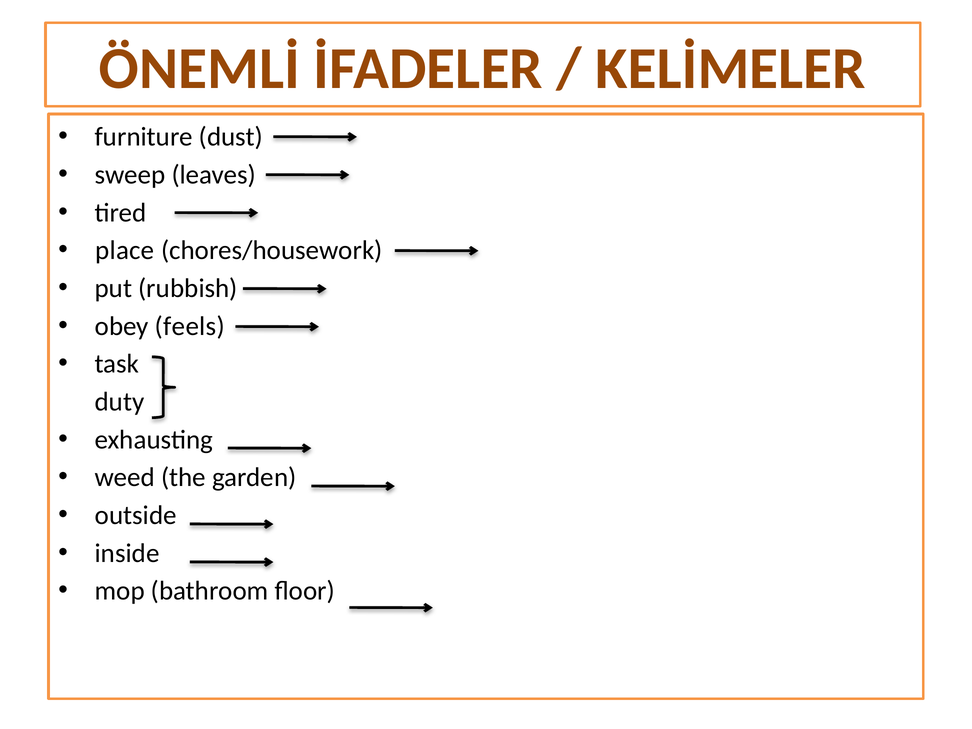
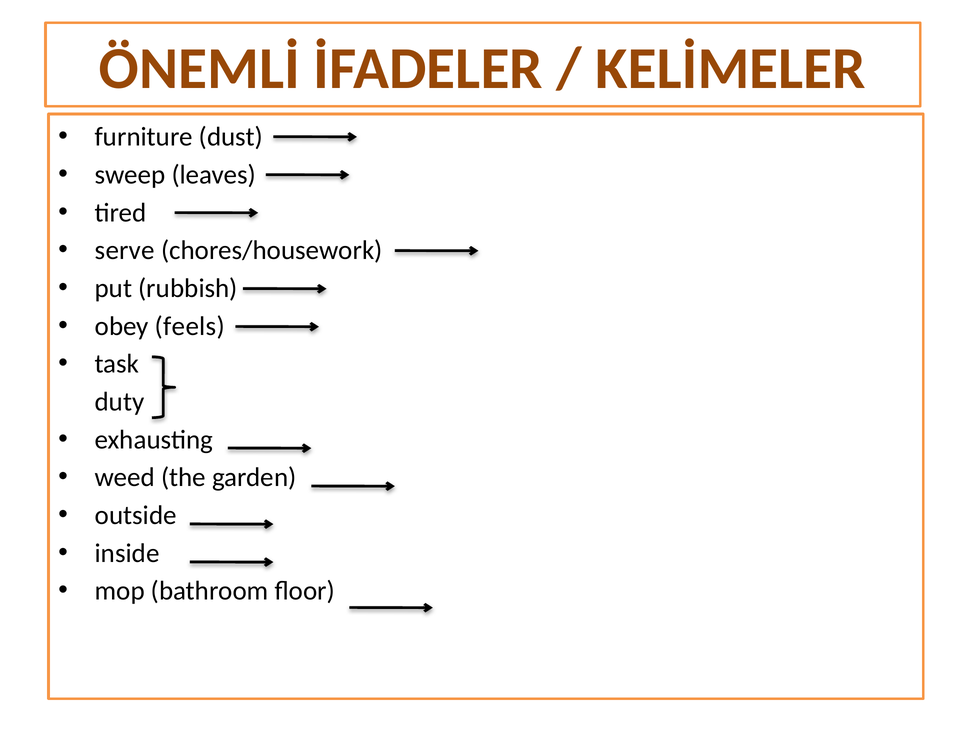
place: place -> serve (125, 250)
